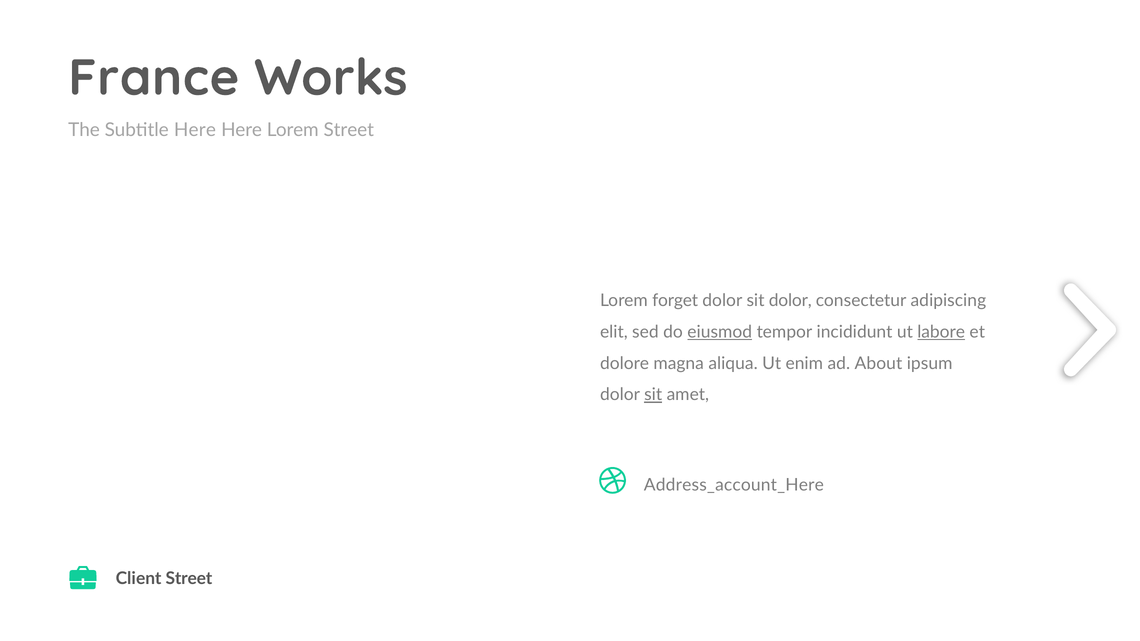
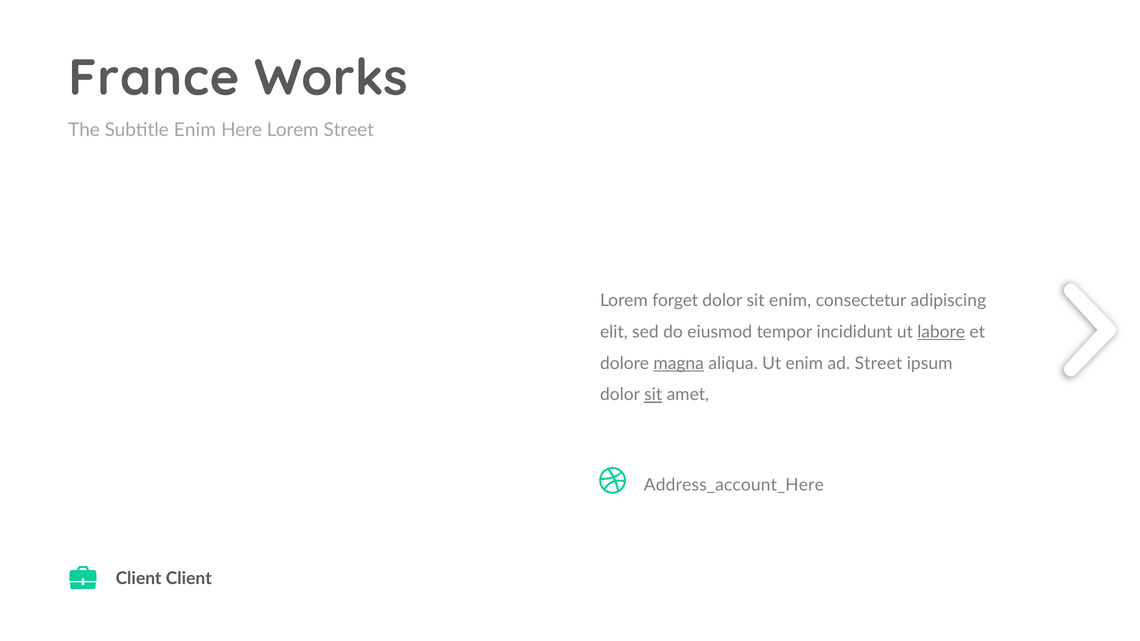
Subtitle Here: Here -> Enim (195, 130)
sit dolor: dolor -> enim (790, 301)
eiusmod underline: present -> none (720, 332)
magna underline: none -> present (679, 364)
ad About: About -> Street (878, 364)
Client Street: Street -> Client (189, 579)
